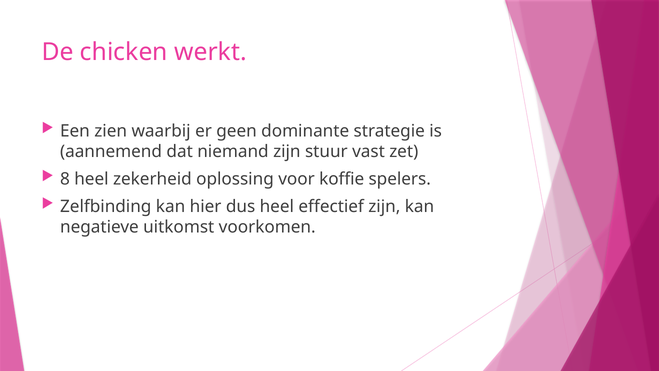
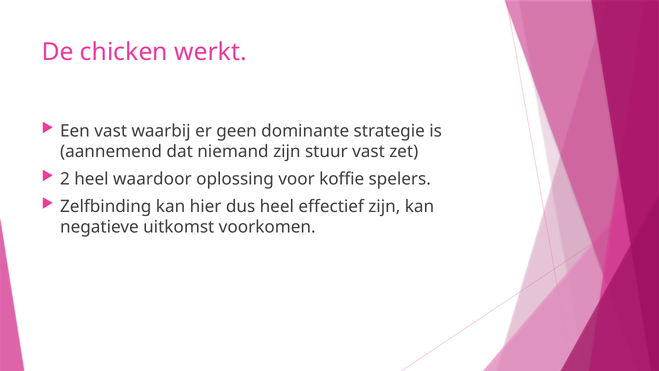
Een zien: zien -> vast (111, 131)
8: 8 -> 2 (65, 179)
zekerheid: zekerheid -> waardoor (152, 179)
